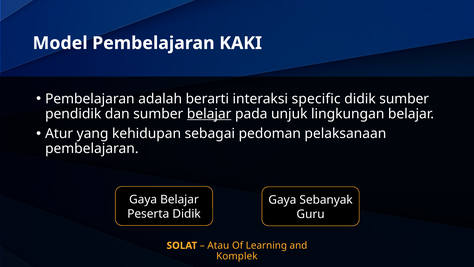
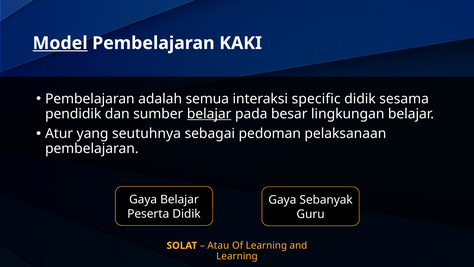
Model underline: none -> present (60, 43)
berarti: berarti -> semua (207, 99)
didik sumber: sumber -> sesama (404, 99)
unjuk: unjuk -> besar (289, 114)
kehidupan: kehidupan -> seutuhnya (147, 133)
Komplek: Komplek -> Learning (237, 256)
